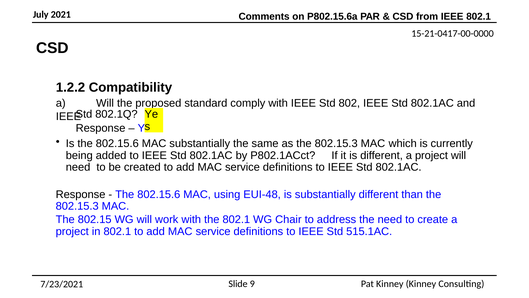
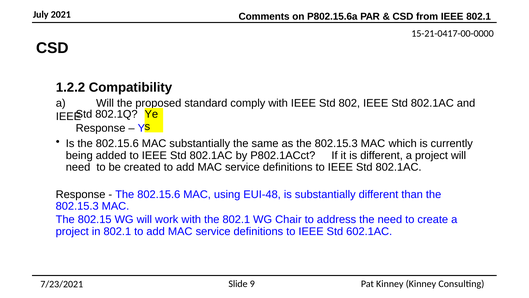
515.1AC: 515.1AC -> 602.1AC (369, 231)
